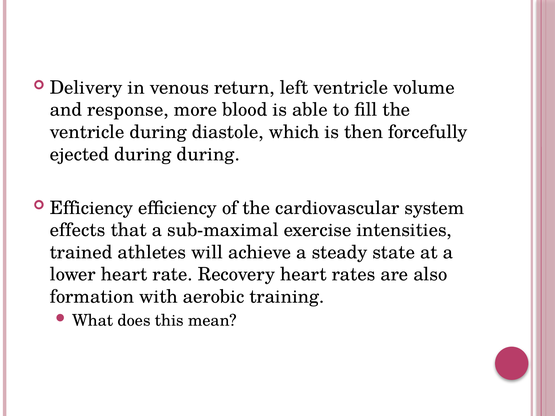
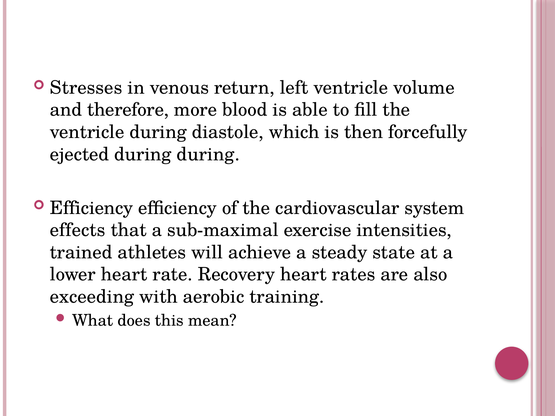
Delivery: Delivery -> Stresses (86, 88)
response: response -> therefore (128, 110)
formation: formation -> exceeding (92, 297)
